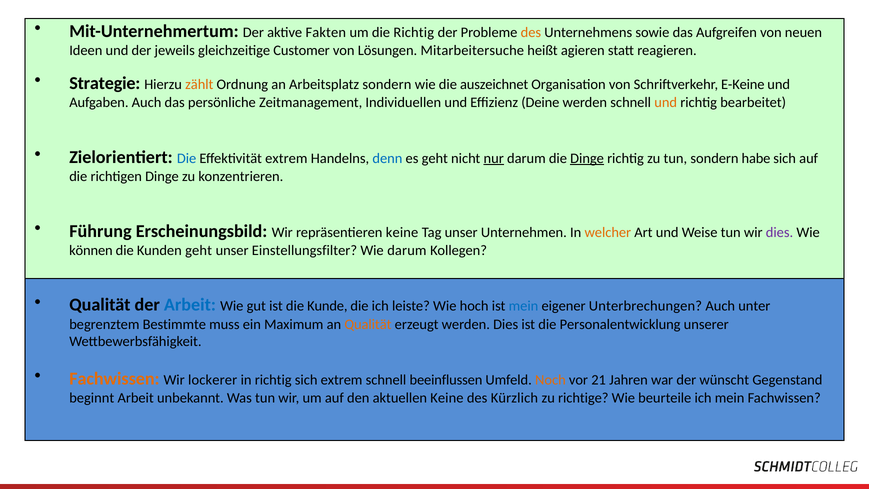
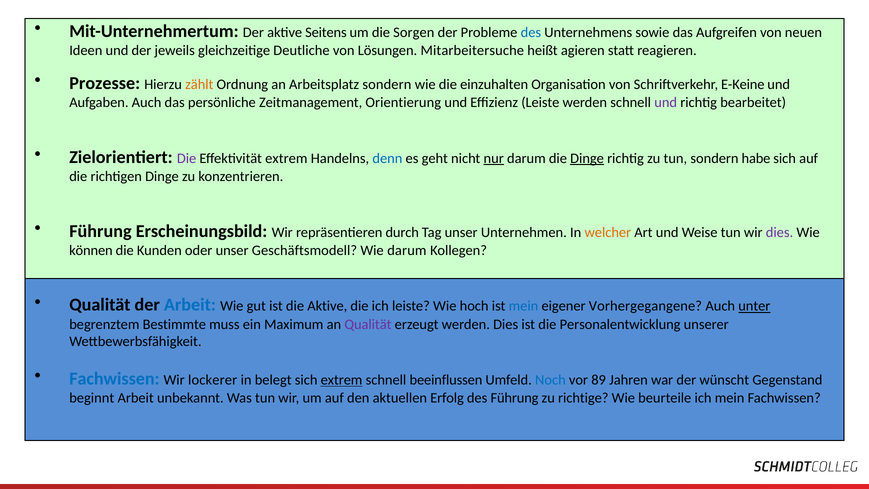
Fakten: Fakten -> Seitens (326, 32)
die Richtig: Richtig -> Sorgen (414, 32)
des colour: orange -> blue (531, 32)
Customer: Customer -> Deutliche (302, 50)
Strategie: Strategie -> Prozesse (105, 83)
auszeichnet: auszeichnet -> einzuhalten (494, 84)
Individuellen: Individuellen -> Orientierung (403, 103)
Effizienz Deine: Deine -> Leiste (540, 103)
und colour: orange -> purple (666, 103)
Die colour: blue -> purple (187, 158)
repräsentieren keine: keine -> durch (402, 232)
Kunden geht: geht -> oder (199, 250)
Einstellungsfilter: Einstellungsfilter -> Geschäftsmodell (304, 250)
die Kunde: Kunde -> Aktive (327, 306)
Unterbrechungen: Unterbrechungen -> Vorhergegangene (645, 306)
unter underline: none -> present (754, 306)
Qualität colour: orange -> purple (368, 324)
Fachwissen colour: orange -> blue (114, 379)
in richtig: richtig -> belegt (273, 380)
extrem underline: none -> present (342, 380)
Noch colour: orange -> blue (550, 380)
21: 21 -> 89 (599, 380)
aktuellen Keine: Keine -> Erfolg (447, 398)
des Kürzlich: Kürzlich -> Führung (515, 398)
